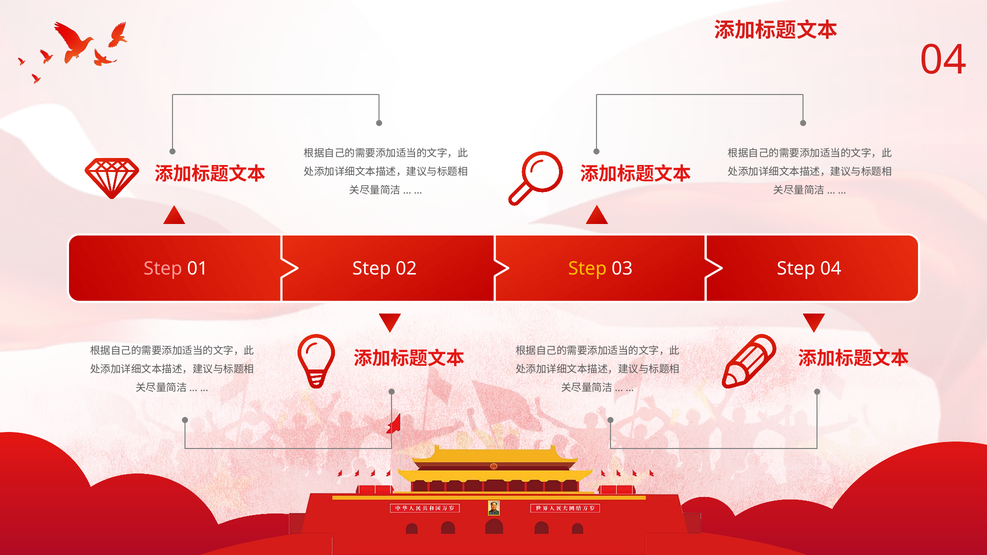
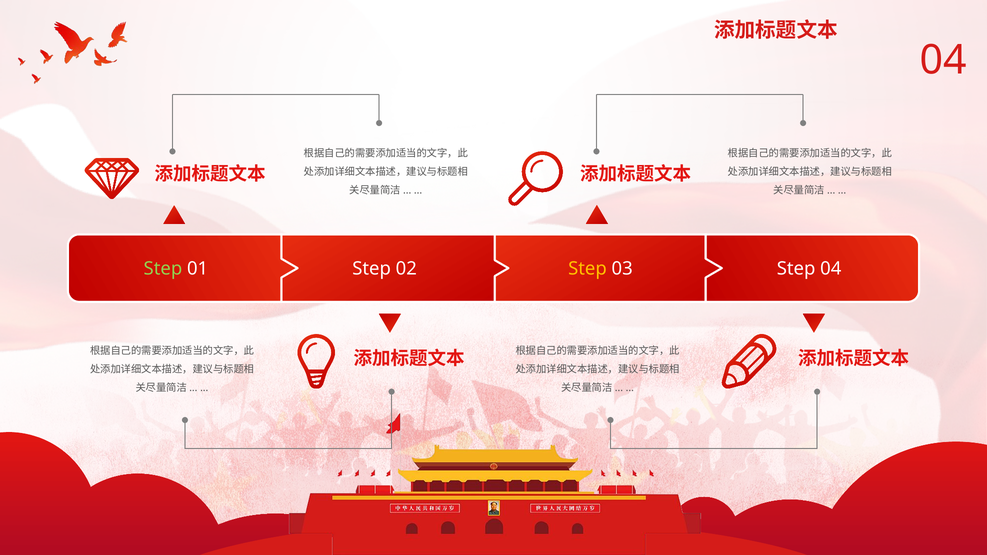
Step colour: pink -> light green (163, 269)
